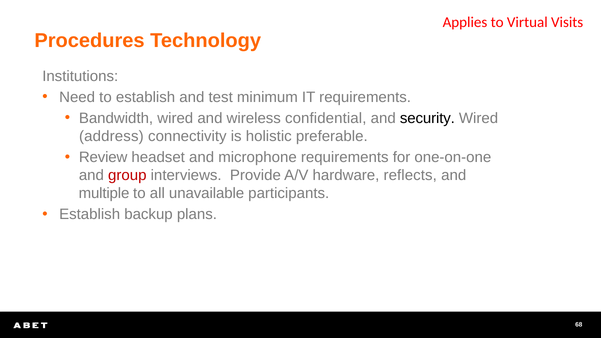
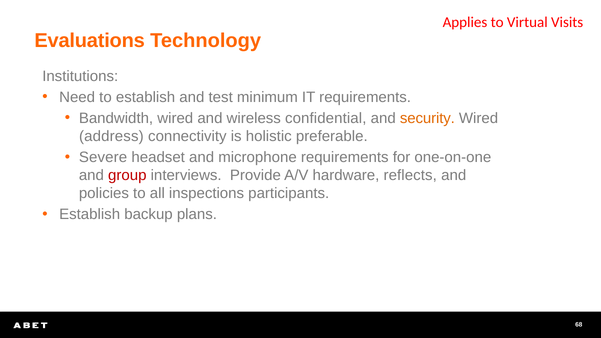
Procedures: Procedures -> Evaluations (90, 40)
security colour: black -> orange (427, 118)
Review: Review -> Severe (103, 157)
multiple: multiple -> policies (104, 193)
unavailable: unavailable -> inspections (207, 193)
